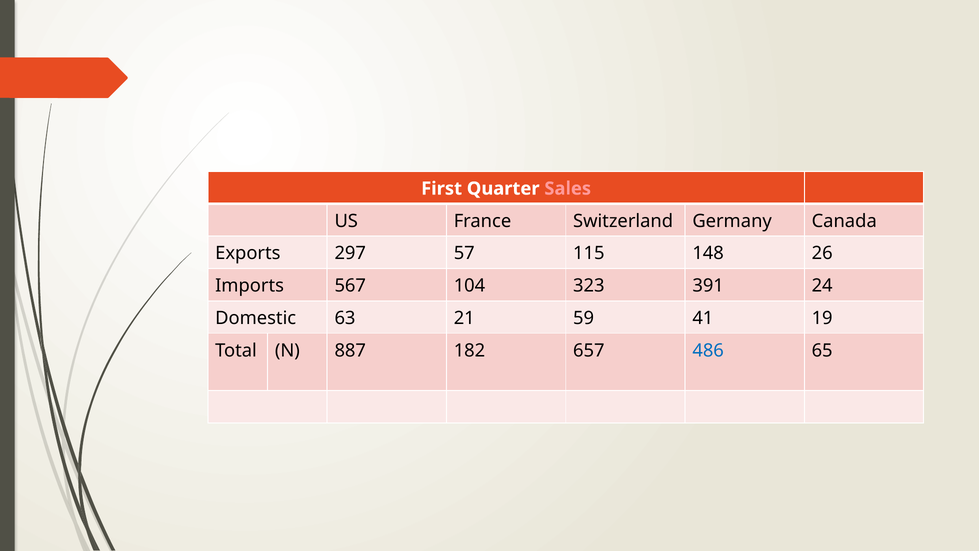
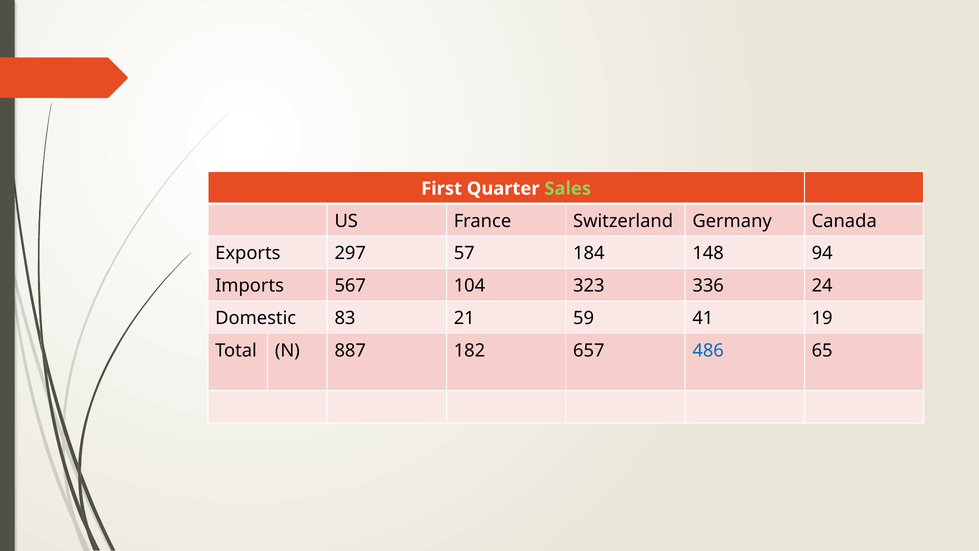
Sales colour: pink -> light green (568, 189)
115: 115 -> 184 (589, 253)
26: 26 -> 94 (822, 253)
391: 391 -> 336 (708, 286)
63: 63 -> 83 (345, 318)
